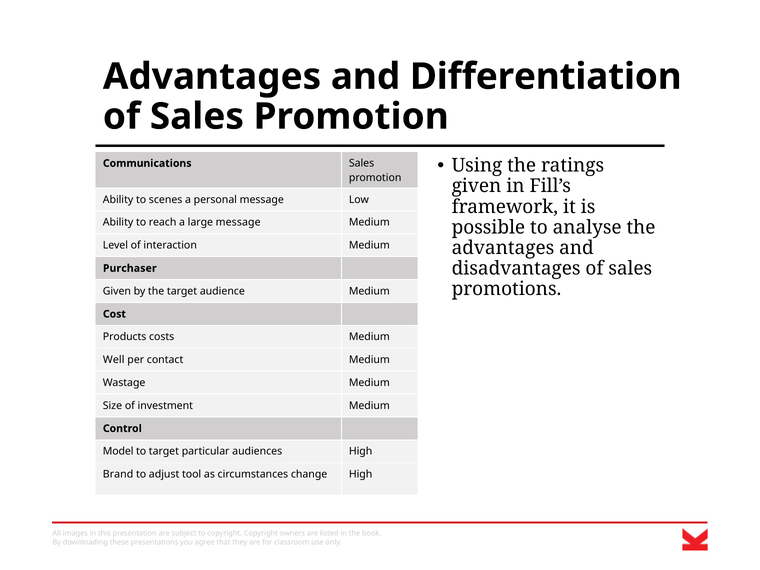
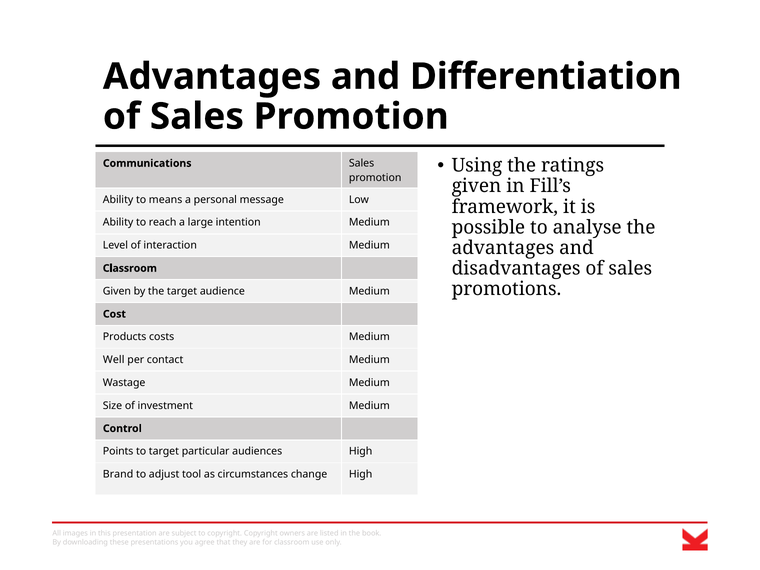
scenes: scenes -> means (166, 200)
large message: message -> intention (238, 223)
Purchaser: Purchaser -> Classroom (130, 268)
Model: Model -> Points (118, 451)
